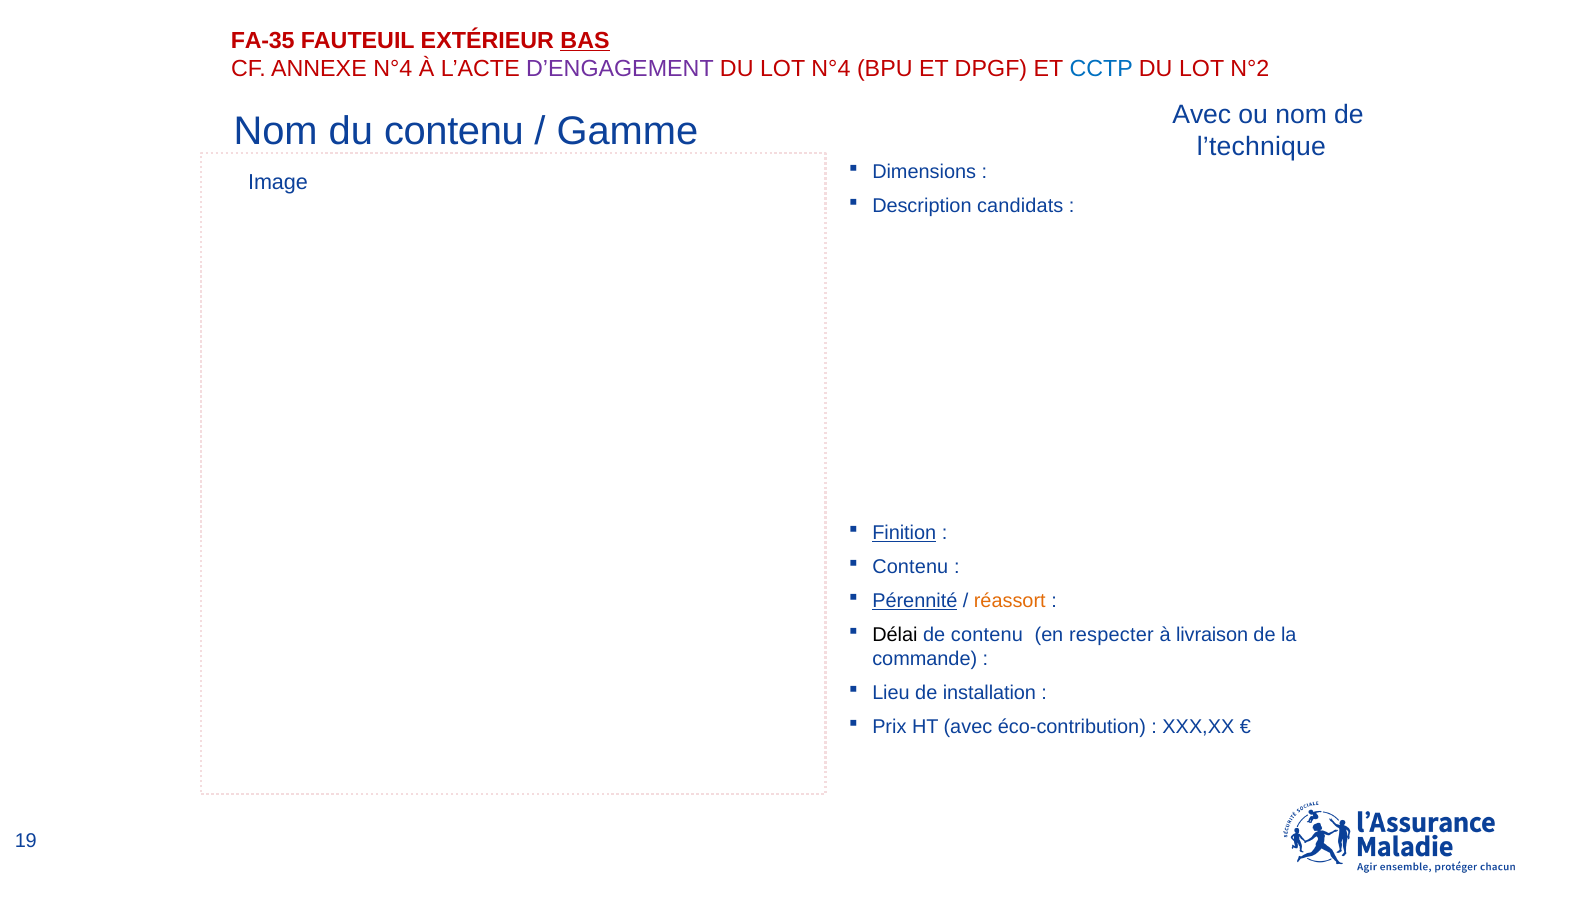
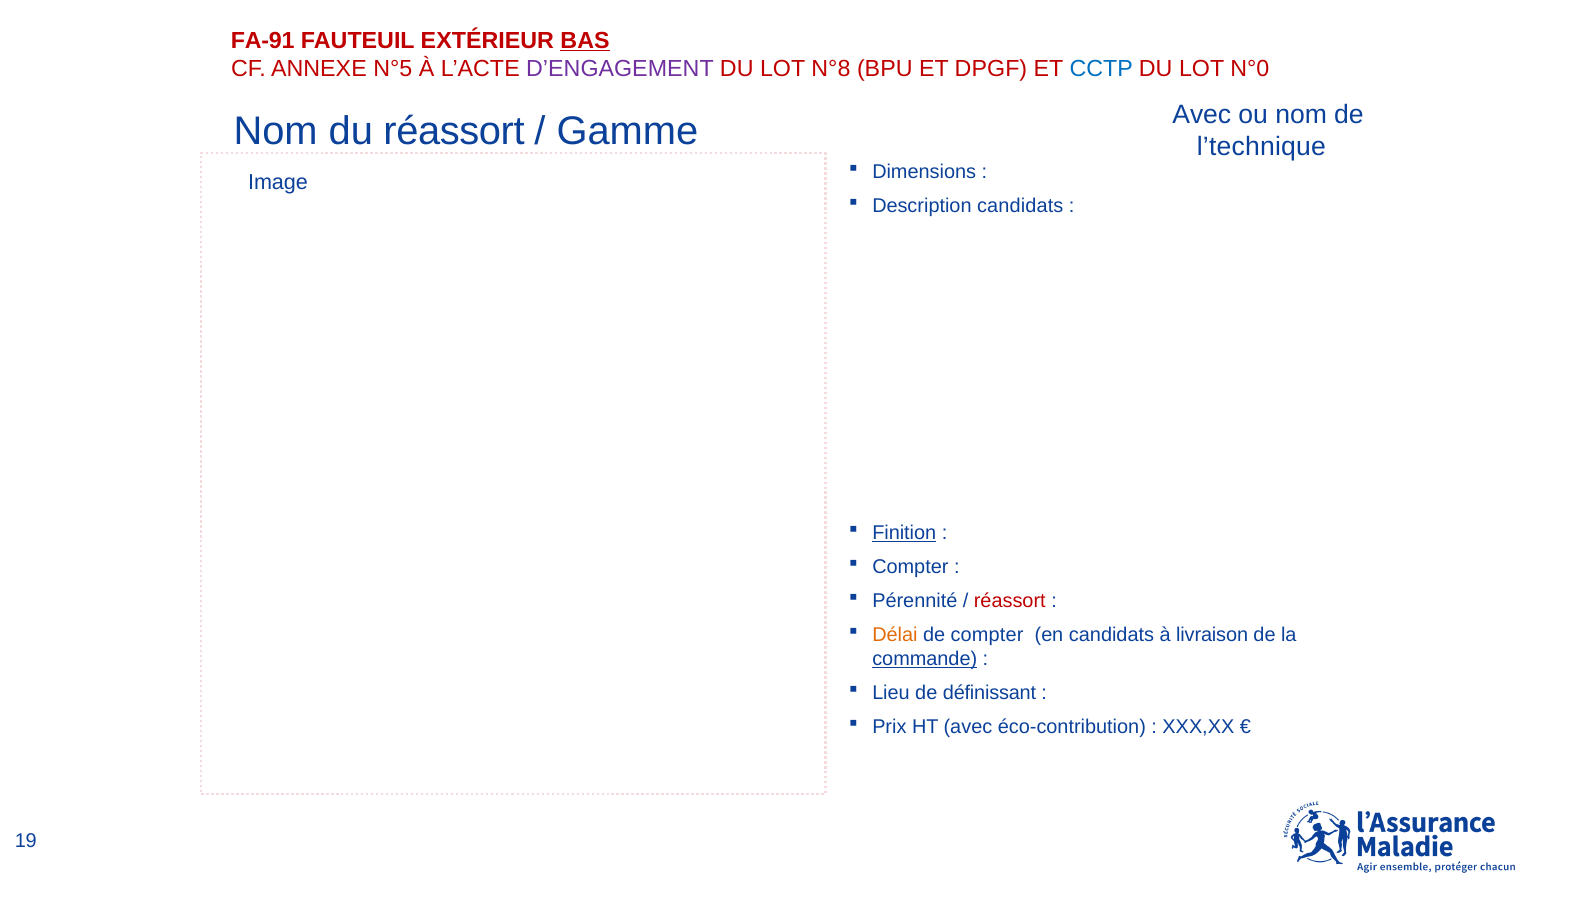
FA-35: FA-35 -> FA-91 (263, 40)
ANNEXE N°4: N°4 -> N°5 (393, 68)
LOT N°4: N°4 -> N°8 (831, 68)
N°2: N°2 -> N°0 (1250, 68)
du contenu: contenu -> réassort (454, 132)
Contenu: Contenu -> Compter (910, 567)
Pérennité underline: present -> none (915, 601)
réassort colour: orange -> red (1010, 601)
Délai colour: black -> orange (895, 635)
de contenu: contenu -> compter (987, 635)
en respecter: respecter -> candidats (1111, 635)
commande underline: none -> present (925, 659)
installation: installation -> définissant (989, 692)
